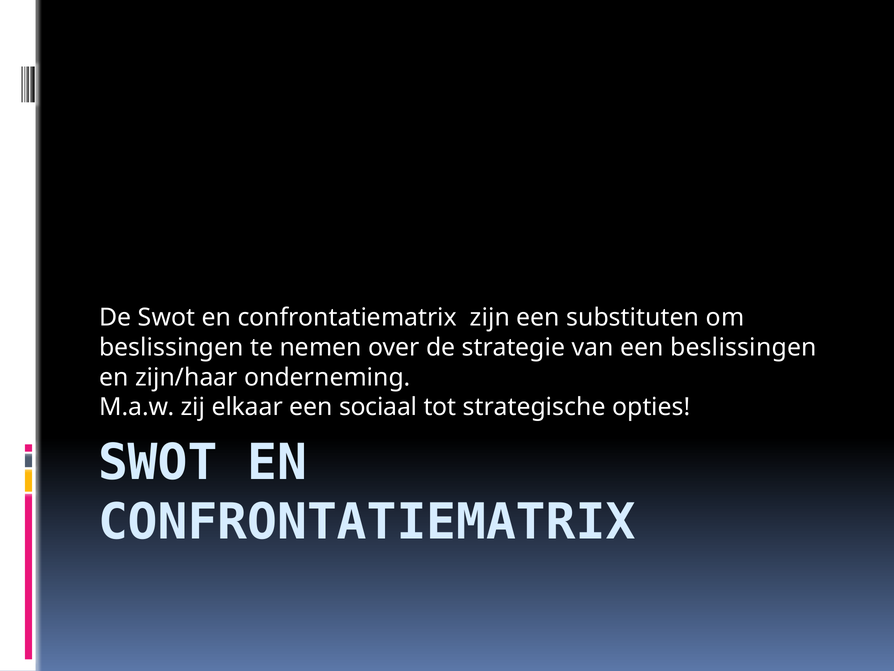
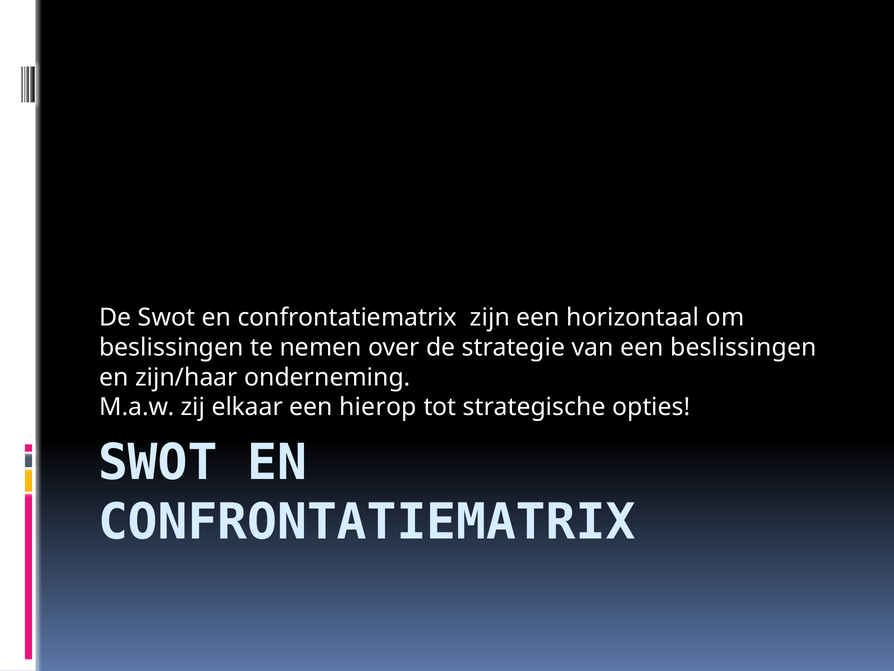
substituten: substituten -> horizontaal (633, 318)
sociaal: sociaal -> hierop (378, 407)
